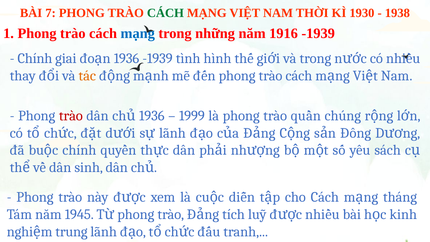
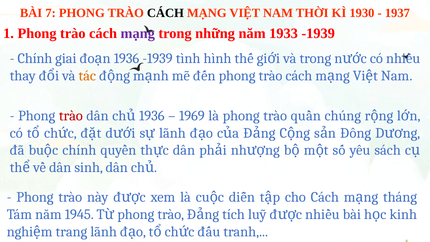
CÁCH colour: green -> black (165, 13)
1938: 1938 -> 1937 (397, 13)
mạng colour: blue -> purple (138, 33)
1916: 1916 -> 1933 (284, 33)
1999: 1999 -> 1969 (192, 116)
trung: trung -> trang (71, 232)
